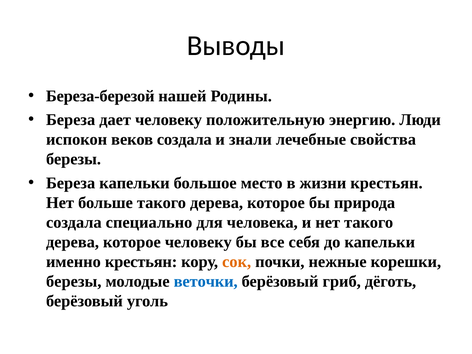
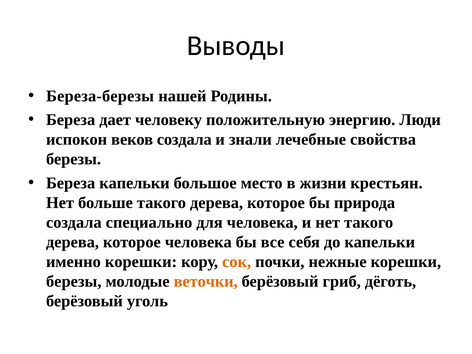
Береза-березой: Береза-березой -> Береза-березы (100, 96)
которое человеку: человеку -> человека (198, 242)
именно крестьян: крестьян -> корешки (141, 262)
веточки colour: blue -> orange (206, 281)
